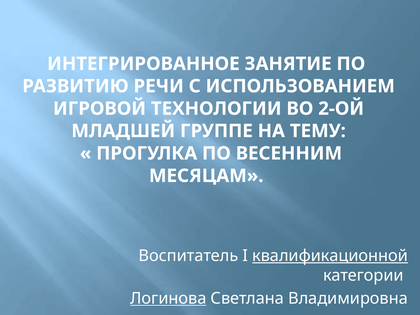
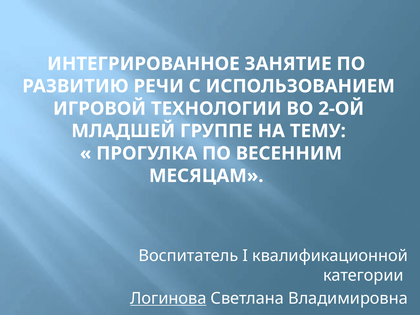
квалификационной underline: present -> none (330, 256)
